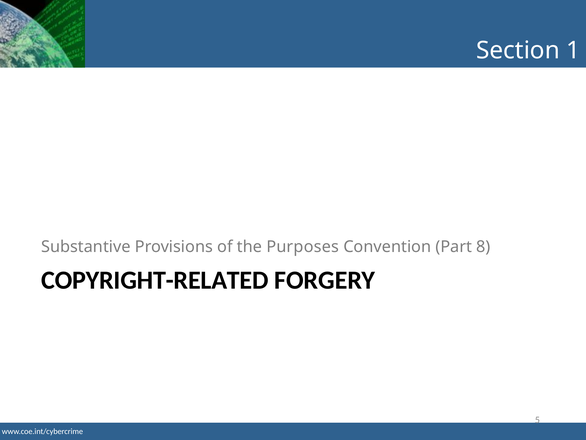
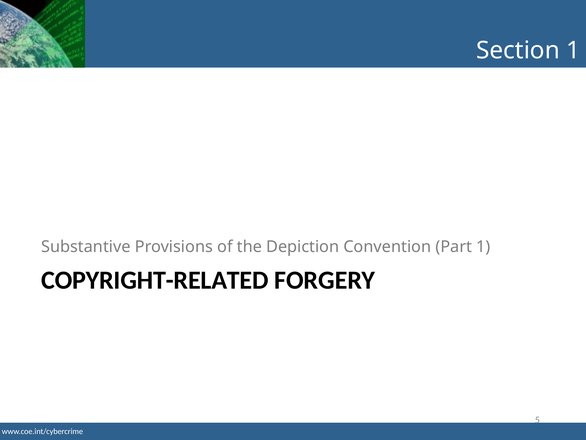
Purposes: Purposes -> Depiction (303, 247)
Part 8: 8 -> 1 (483, 247)
